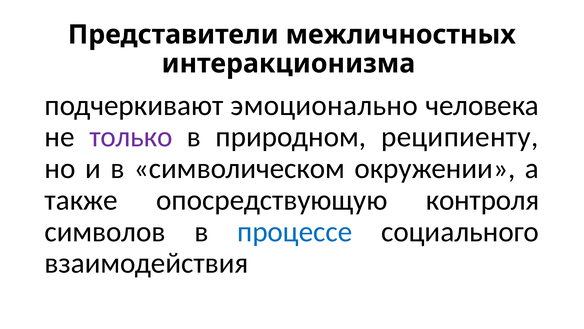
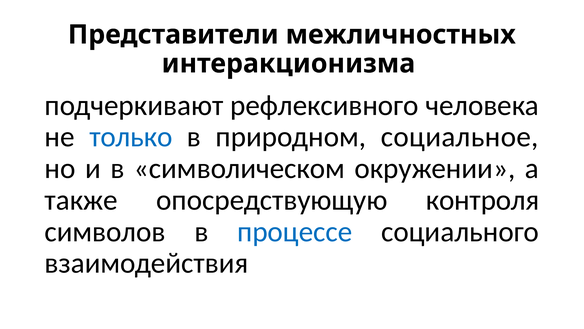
эмоционально: эмоционально -> рефлексивного (324, 105)
только colour: purple -> blue (131, 137)
реципиенту: реципиенту -> социальное (460, 137)
